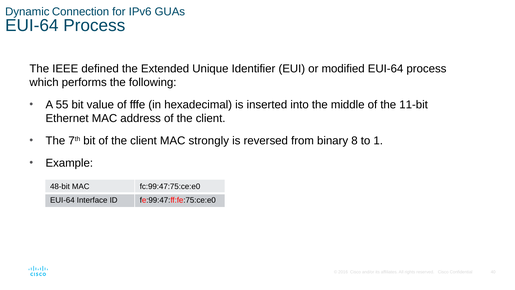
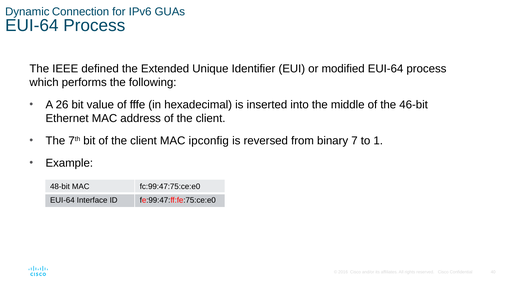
55: 55 -> 26 (62, 105)
11-bit: 11-bit -> 46-bit (414, 105)
strongly: strongly -> ipconfig (209, 141)
8: 8 -> 7 (354, 141)
